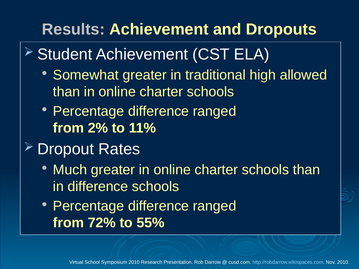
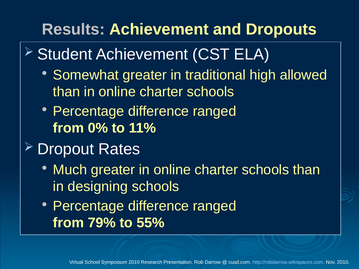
2%: 2% -> 0% (98, 128)
in difference: difference -> designing (98, 187)
72%: 72% -> 79% (102, 223)
